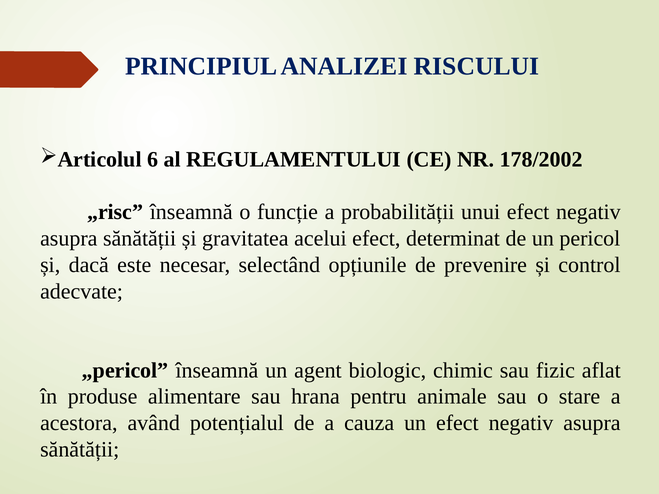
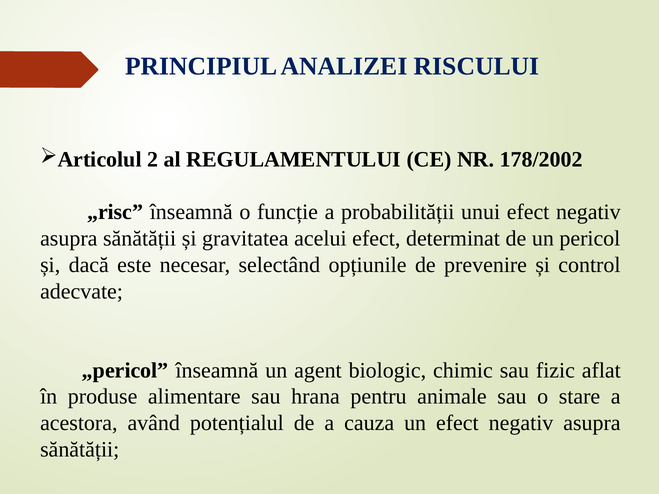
6: 6 -> 2 (153, 160)
